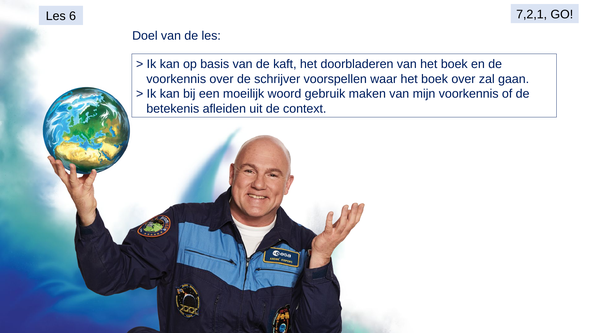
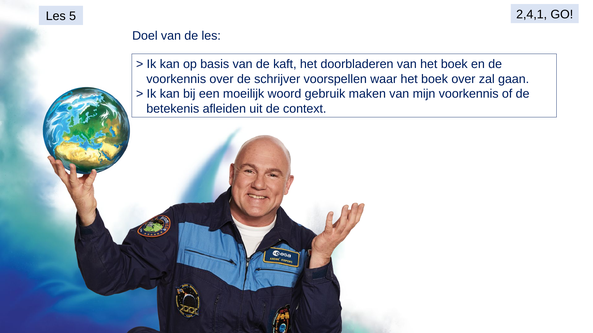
7,2,1: 7,2,1 -> 2,4,1 (532, 14)
6: 6 -> 5 (73, 16)
